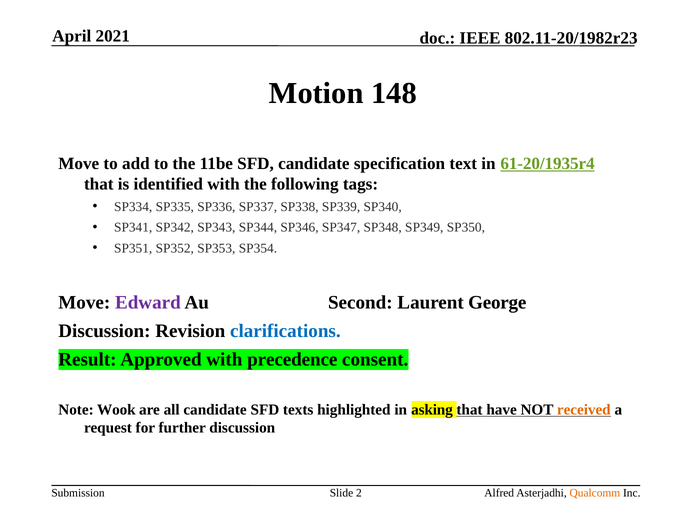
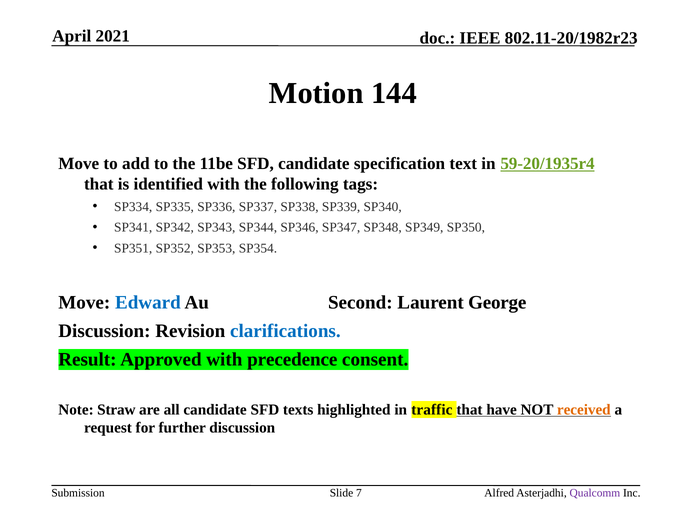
148: 148 -> 144 (394, 94)
61-20/1935r4: 61-20/1935r4 -> 59-20/1935r4 (547, 164)
Edward colour: purple -> blue (148, 303)
Wook: Wook -> Straw (116, 410)
asking: asking -> traffic (432, 410)
2: 2 -> 7 (359, 493)
Qualcomm colour: orange -> purple (595, 493)
